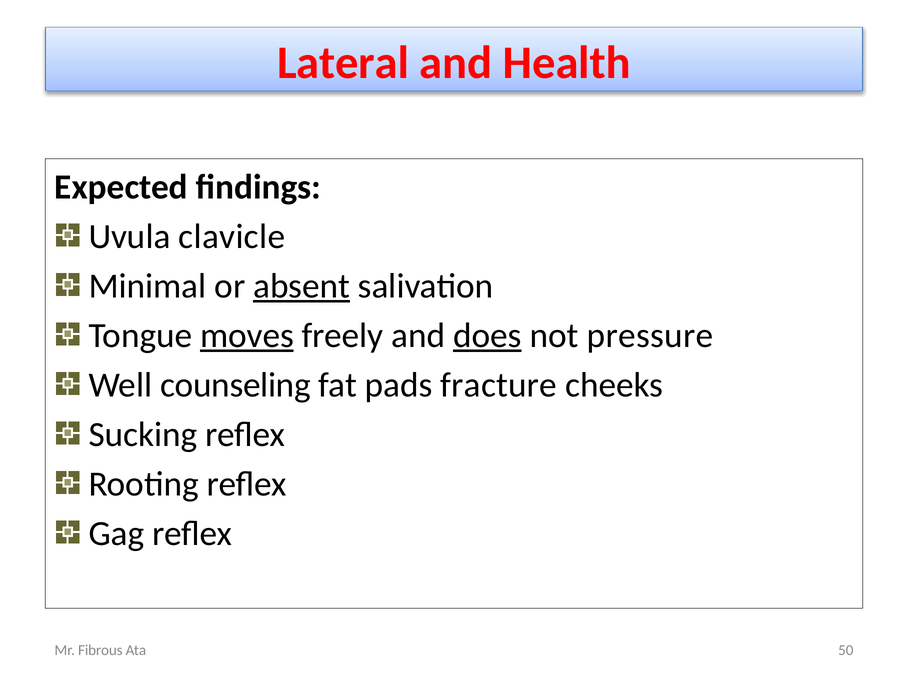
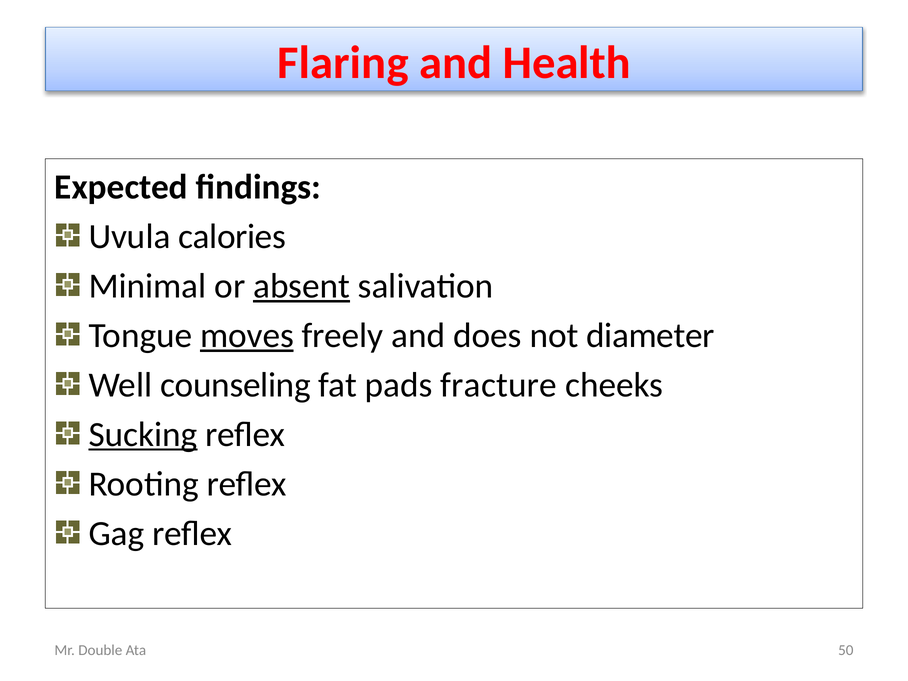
Lateral: Lateral -> Flaring (343, 63)
clavicle: clavicle -> calories (232, 237)
does underline: present -> none (487, 336)
pressure: pressure -> diameter (650, 336)
Sucking underline: none -> present (143, 434)
Fibrous: Fibrous -> Double (100, 650)
